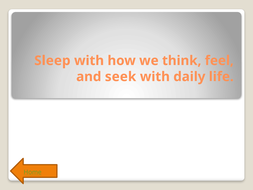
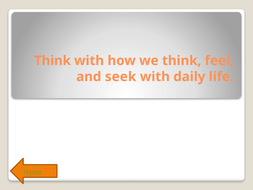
Sleep: Sleep -> Think (52, 61)
